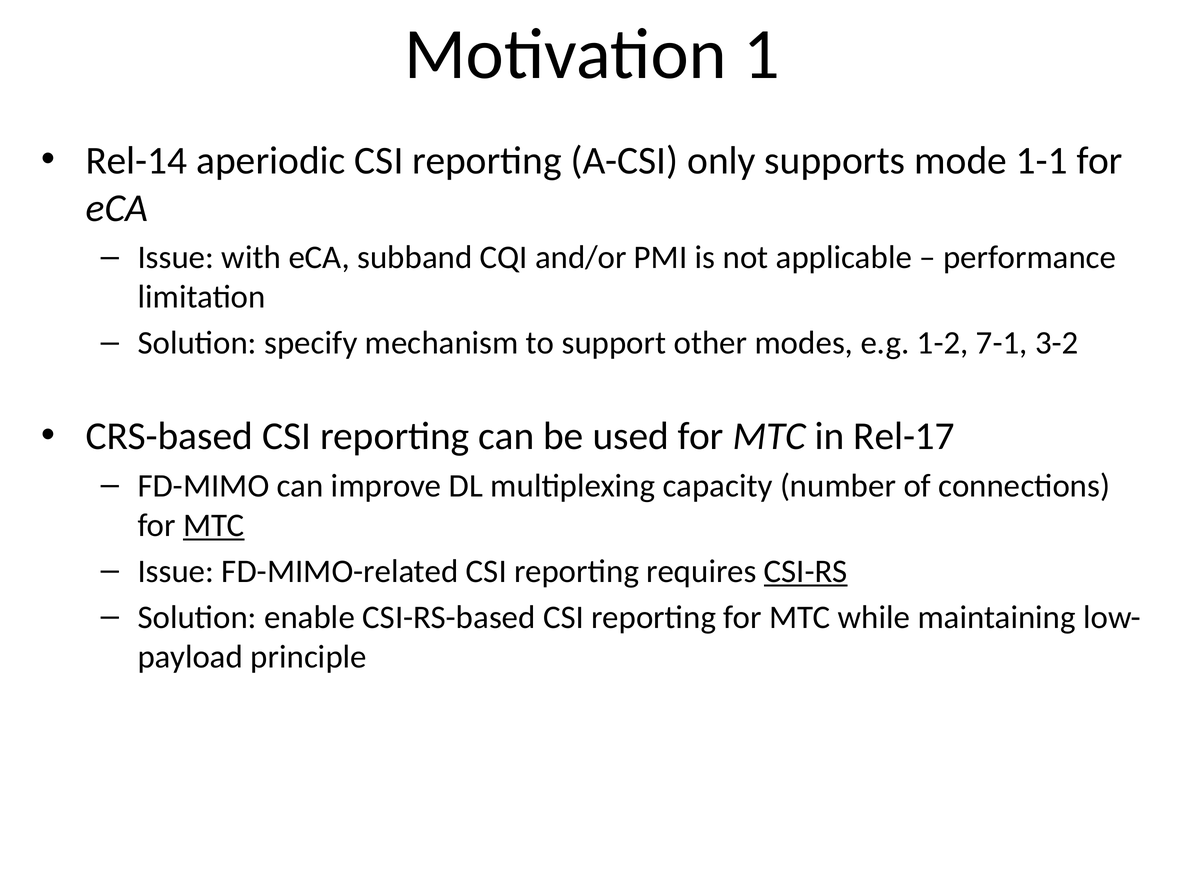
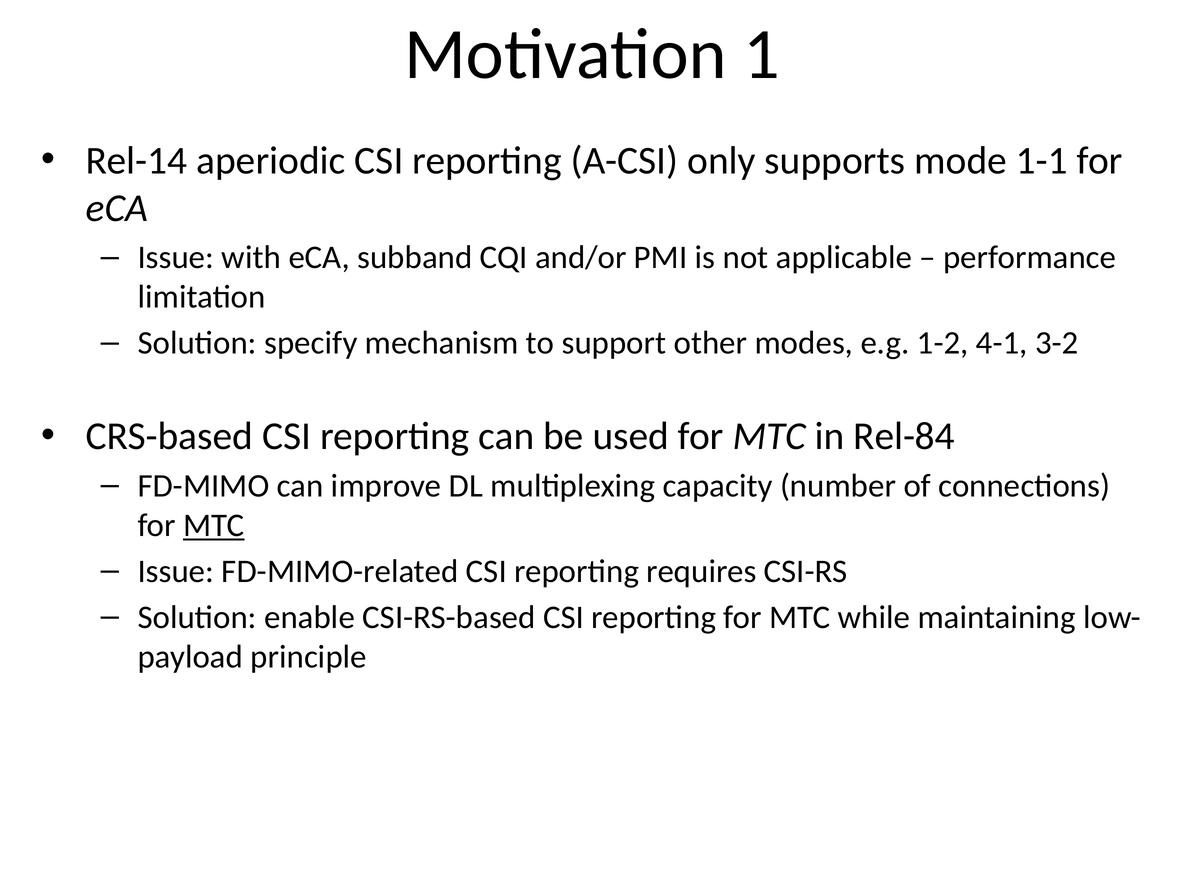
7-1: 7-1 -> 4-1 (1002, 343)
Rel-17: Rel-17 -> Rel-84 (904, 436)
CSI-RS underline: present -> none (806, 571)
